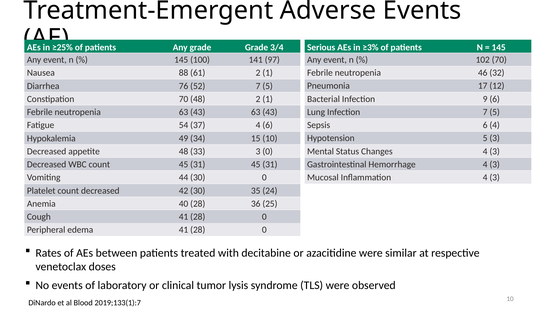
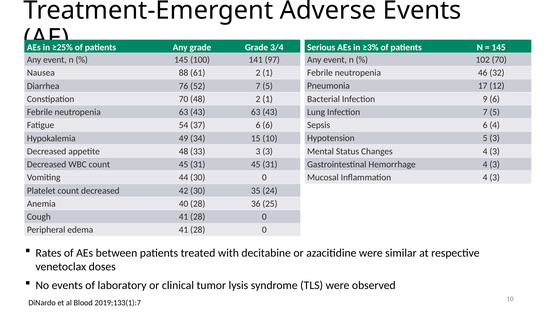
37 4: 4 -> 6 (258, 125)
3 0: 0 -> 3 (268, 151)
